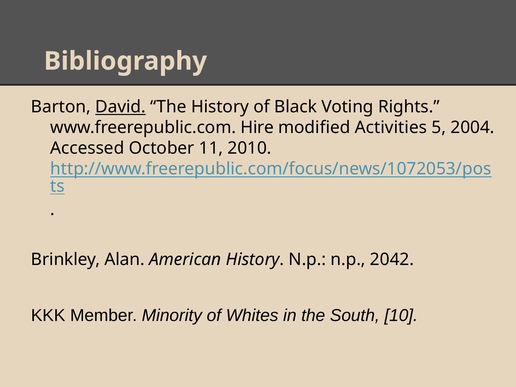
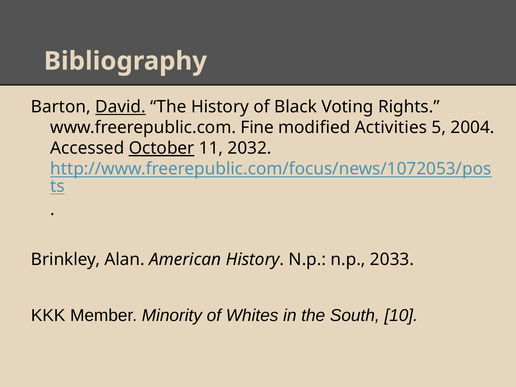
Hire: Hire -> Fine (257, 128)
October underline: none -> present (162, 148)
2010: 2010 -> 2032 (250, 148)
2042: 2042 -> 2033 (392, 259)
